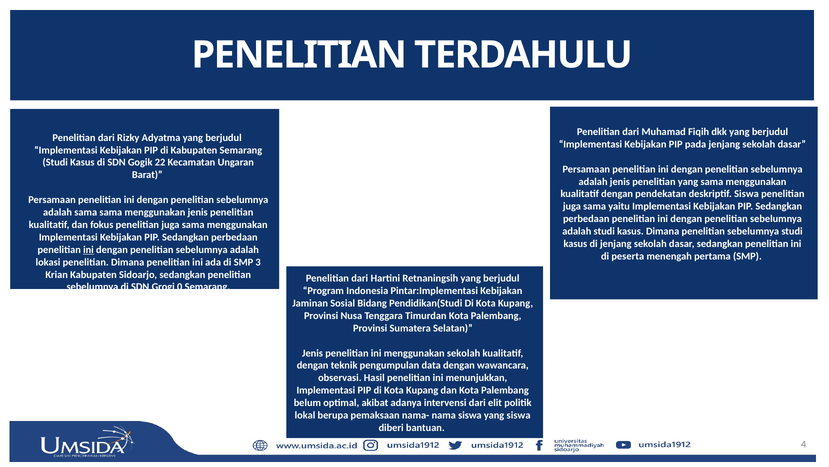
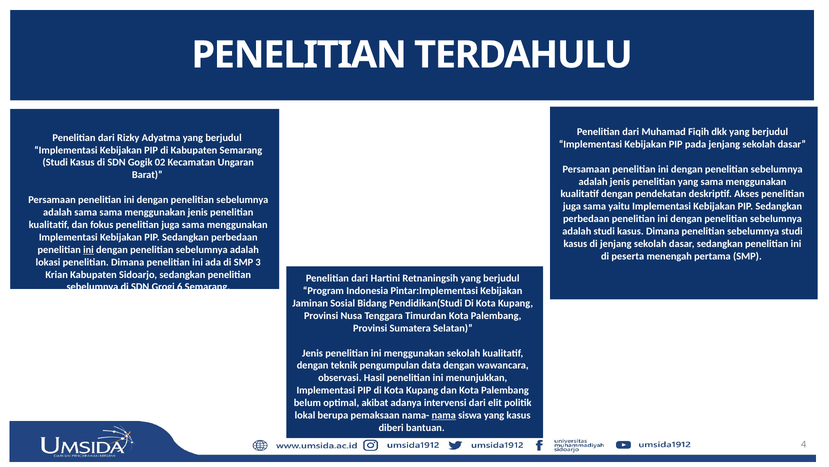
22: 22 -> 02 (160, 162)
deskriptif Siswa: Siswa -> Akses (747, 194)
0: 0 -> 6 (180, 287)
nama underline: none -> present (444, 415)
yang siswa: siswa -> kasus (519, 415)
